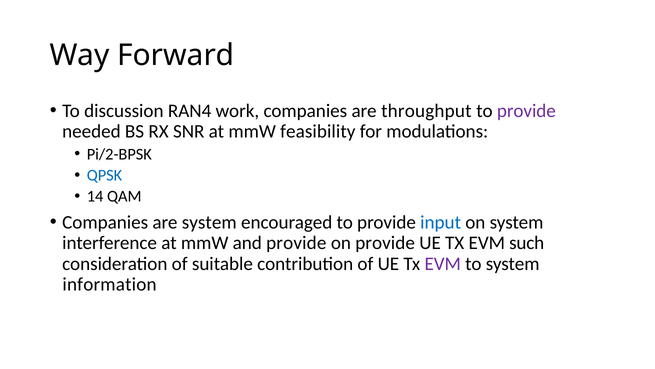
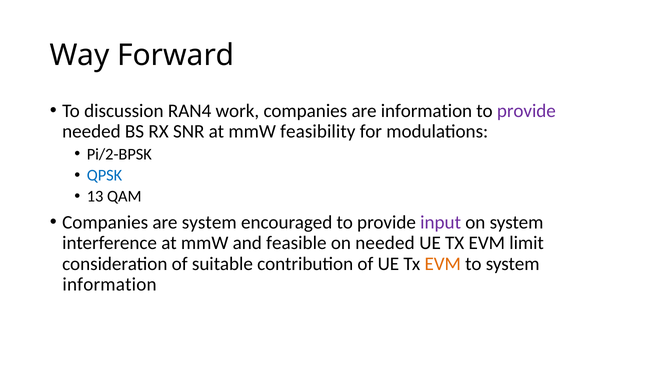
are throughput: throughput -> information (426, 111)
14: 14 -> 13 (95, 196)
input colour: blue -> purple (441, 222)
and provide: provide -> feasible (296, 243)
on provide: provide -> needed (385, 243)
such: such -> limit (527, 243)
EVM colour: purple -> orange (443, 263)
